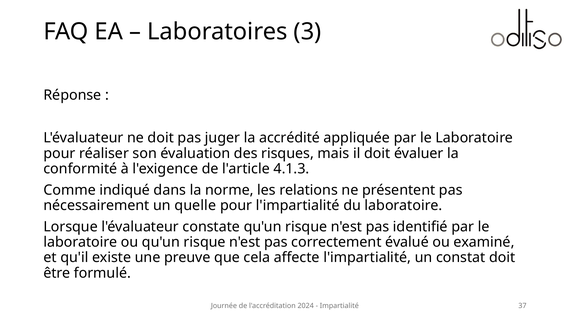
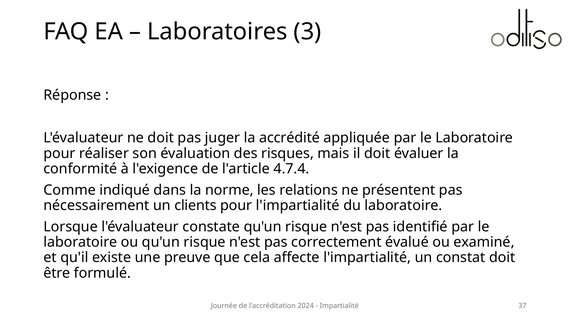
4.1.3: 4.1.3 -> 4.7.4 (291, 169)
quelle: quelle -> clients (195, 205)
